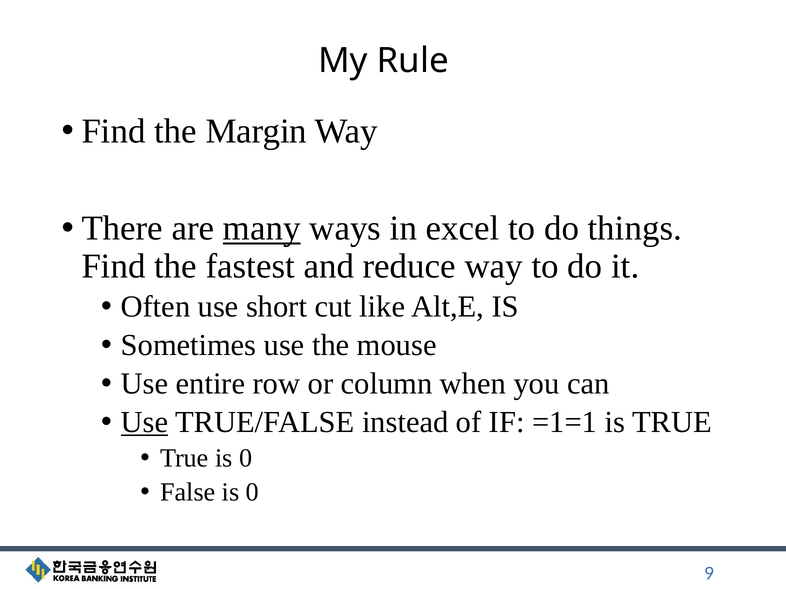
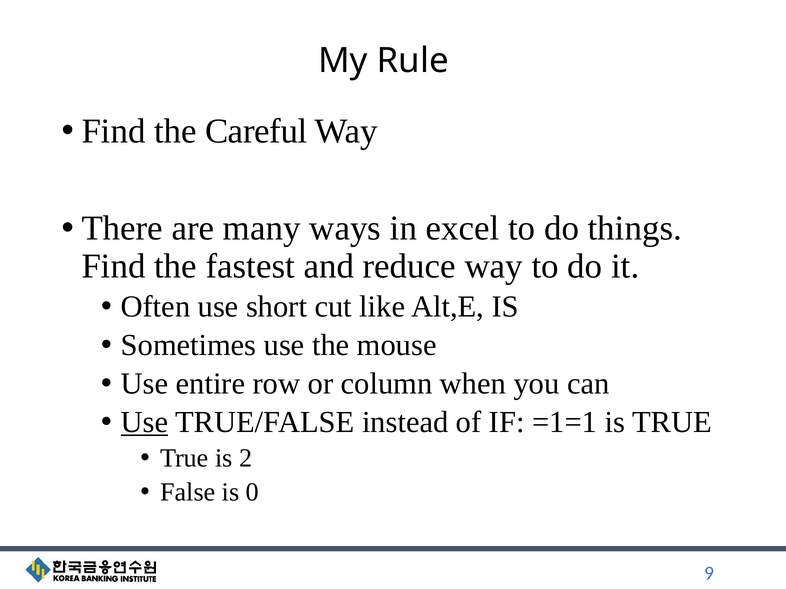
Margin: Margin -> Careful (256, 131)
many underline: present -> none (262, 229)
True is 0: 0 -> 2 (246, 459)
